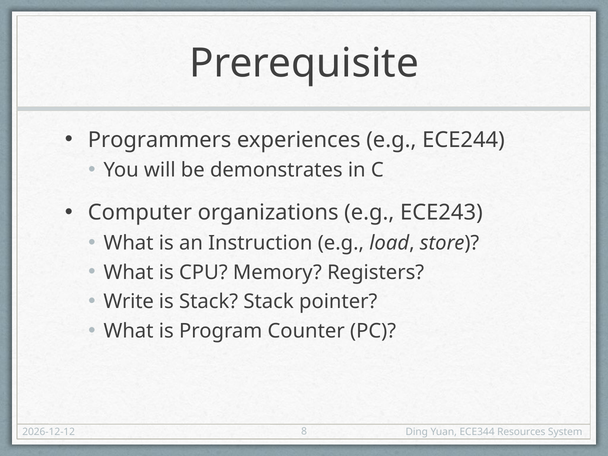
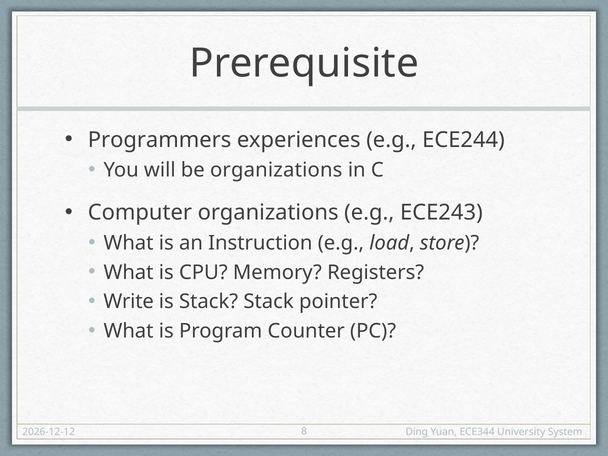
be demonstrates: demonstrates -> organizations (276, 170)
Resources: Resources -> University (521, 432)
